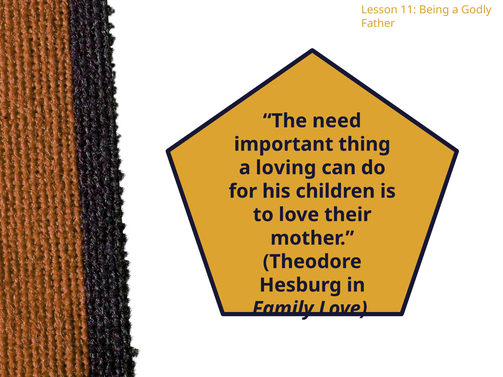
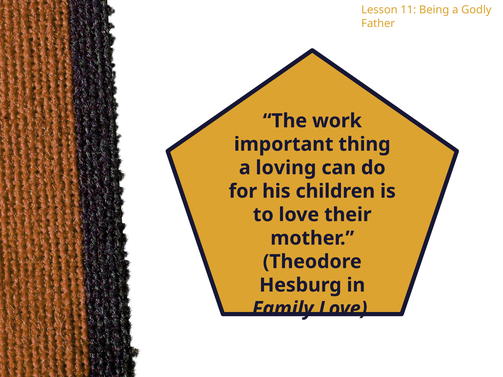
need: need -> work (337, 121)
